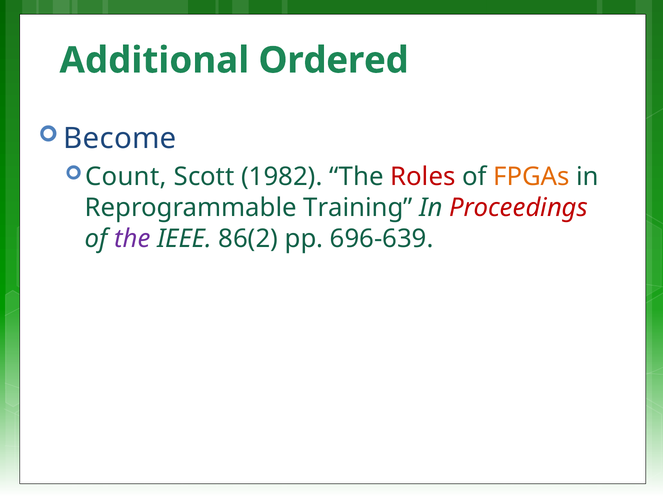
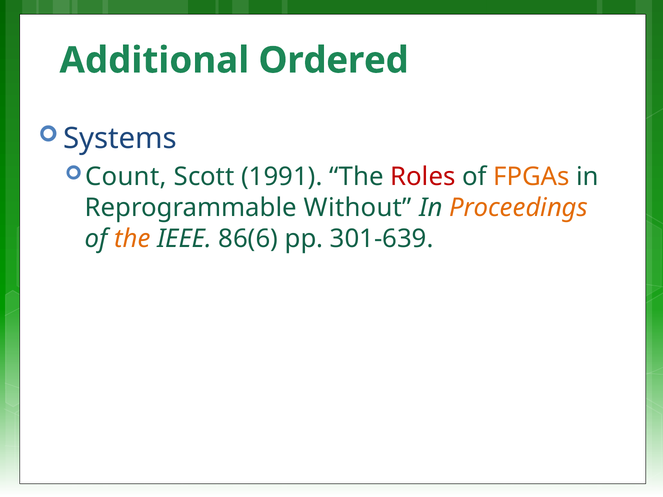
Become: Become -> Systems (120, 139)
1982: 1982 -> 1991 (282, 177)
Training: Training -> Without (358, 208)
Proceedings colour: red -> orange (519, 208)
the colour: purple -> orange (132, 239)
86(2: 86(2 -> 86(6 (248, 239)
696-639: 696-639 -> 301-639 (382, 239)
